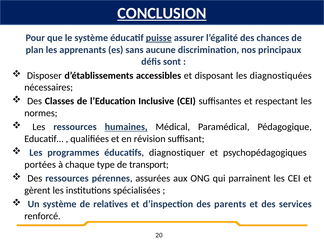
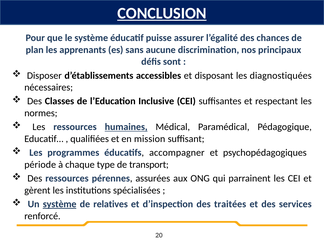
puisse underline: present -> none (159, 38)
révision: révision -> mission (150, 139)
diagnostiquer: diagnostiquer -> accompagner (177, 153)
portées: portées -> période (40, 165)
système underline: none -> present (60, 204)
parents: parents -> traitées (230, 204)
